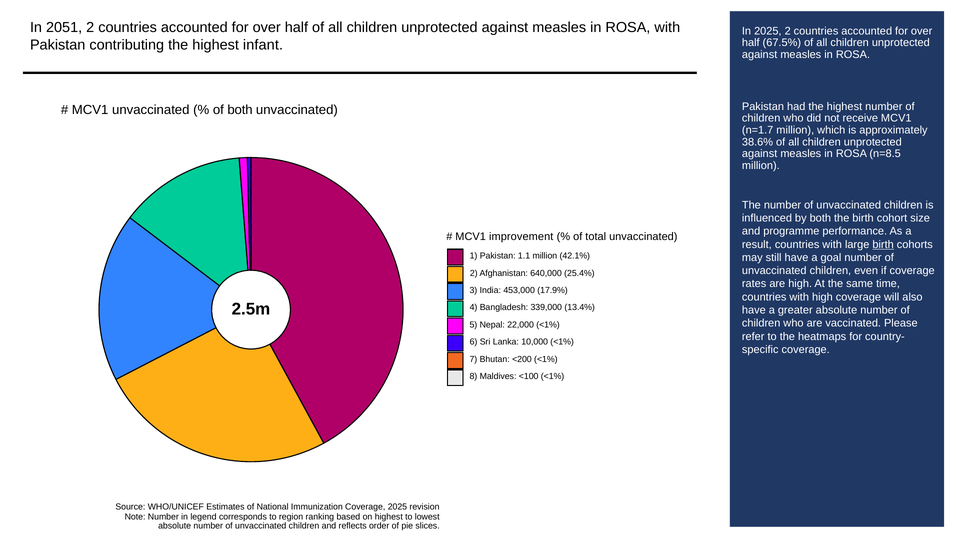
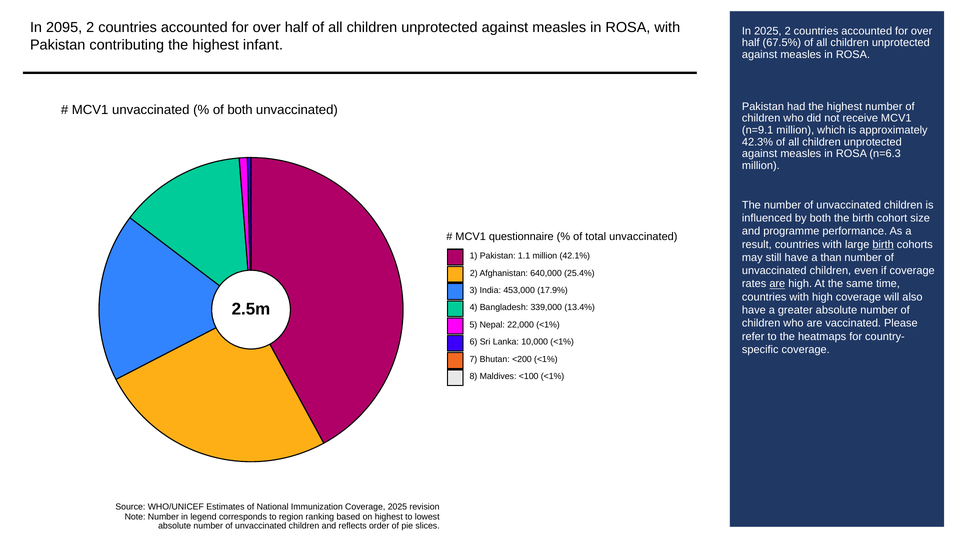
2051: 2051 -> 2095 (64, 28)
n=1.7: n=1.7 -> n=9.1 (758, 130)
38.6%: 38.6% -> 42.3% (758, 142)
n=8.5: n=8.5 -> n=6.3 (885, 154)
improvement: improvement -> questionnaire (521, 236)
goal: goal -> than (831, 257)
are underline: none -> present (777, 284)
